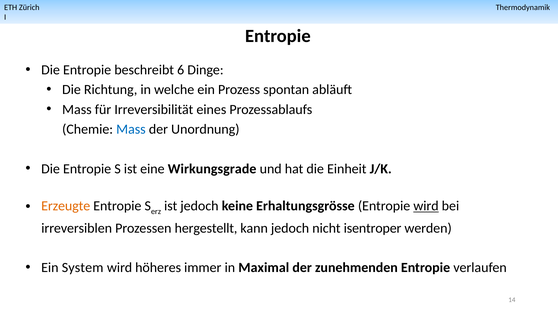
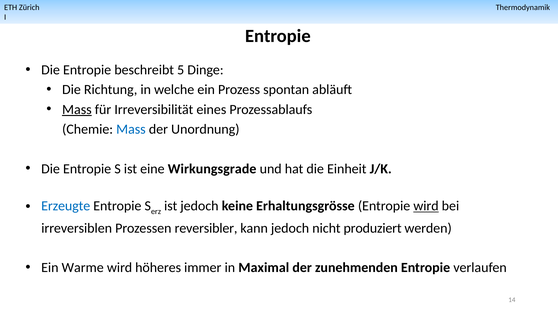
6: 6 -> 5 (181, 70)
Mass underline: none -> present (77, 109)
Erzeugte colour: orange -> blue (66, 206)
hergestellt: hergestellt -> reversibler (206, 228)
isentroper: isentroper -> produziert (373, 228)
System: System -> Warme (83, 267)
